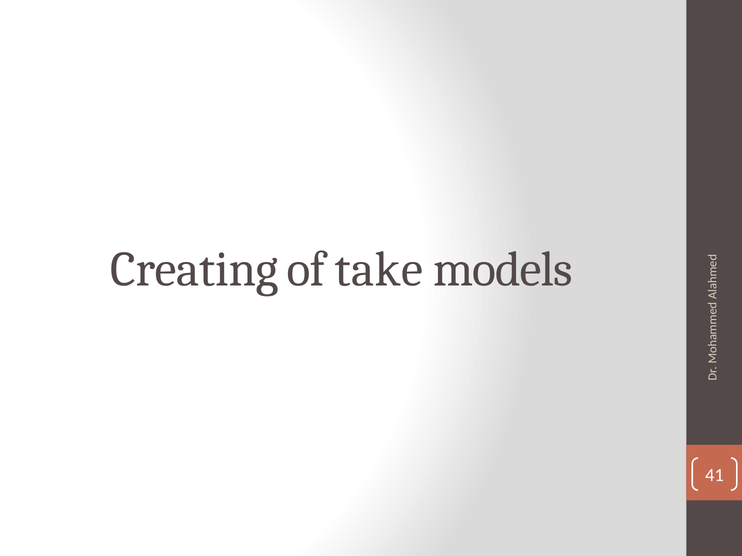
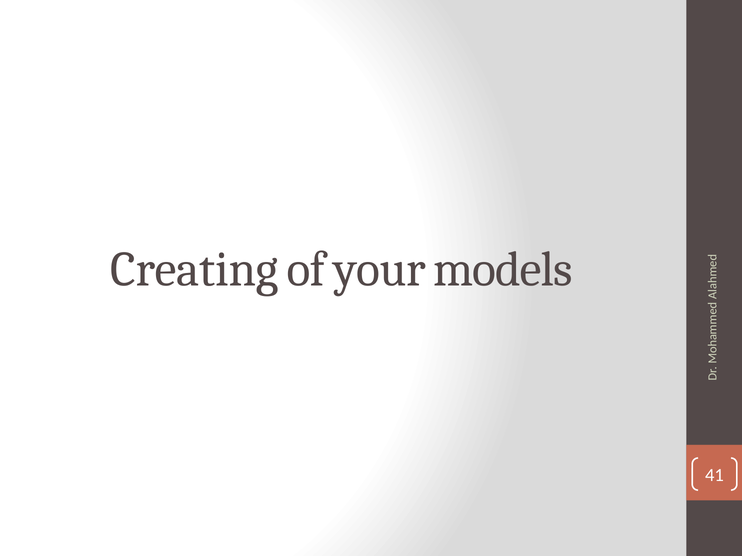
take: take -> your (379, 270)
